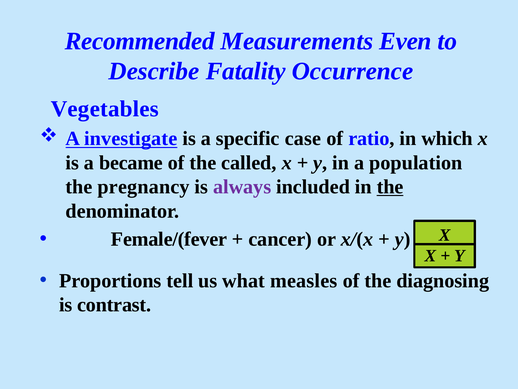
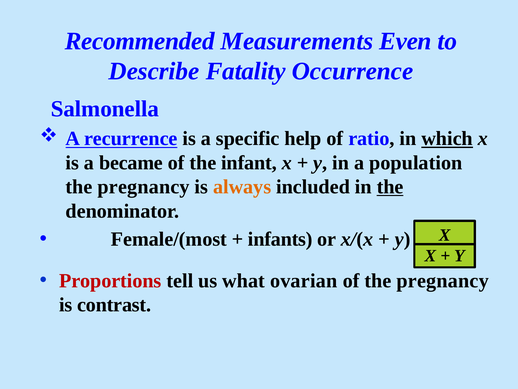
Vegetables: Vegetables -> Salmonella (105, 109)
investigate: investigate -> recurrence (131, 138)
case: case -> help (303, 138)
which underline: none -> present (447, 138)
called: called -> infant (249, 163)
always colour: purple -> orange (242, 187)
Female/(fever: Female/(fever -> Female/(most (169, 239)
cancer: cancer -> infants (280, 239)
Proportions colour: black -> red (110, 280)
measles: measles -> ovarian (304, 280)
of the diagnosing: diagnosing -> pregnancy (443, 280)
